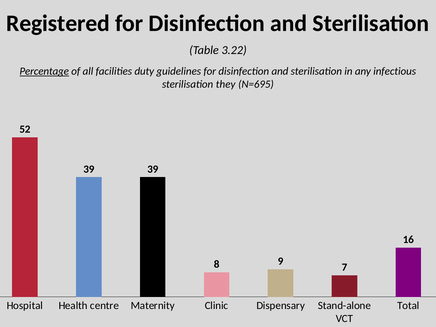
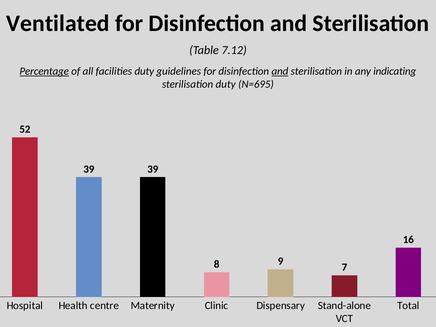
Registered: Registered -> Ventilated (58, 23)
3.22: 3.22 -> 7.12 (234, 50)
and underline: none -> present (280, 71)
infectious: infectious -> indicating (395, 71)
sterilisation they: they -> duty (226, 84)
